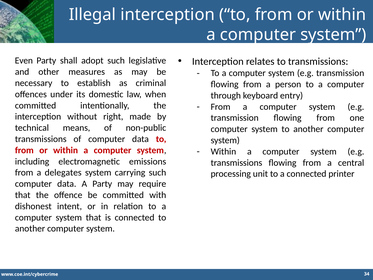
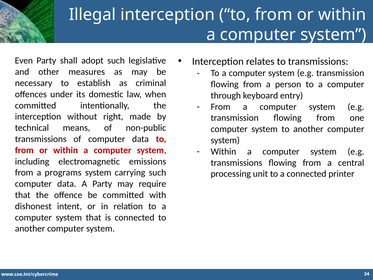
delegates: delegates -> programs (63, 172)
